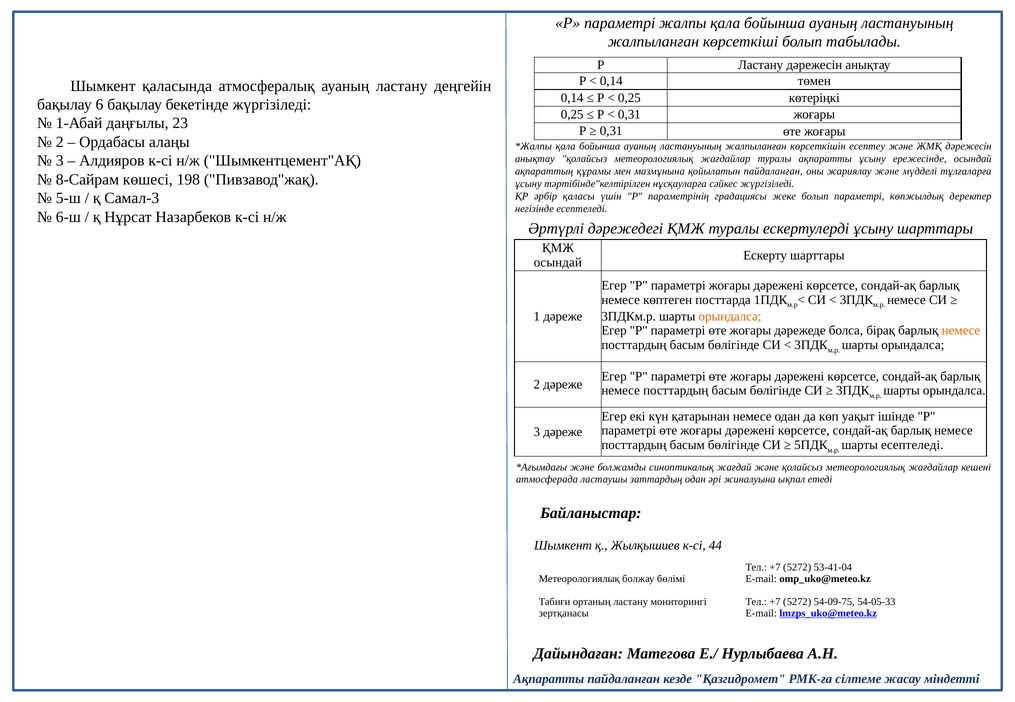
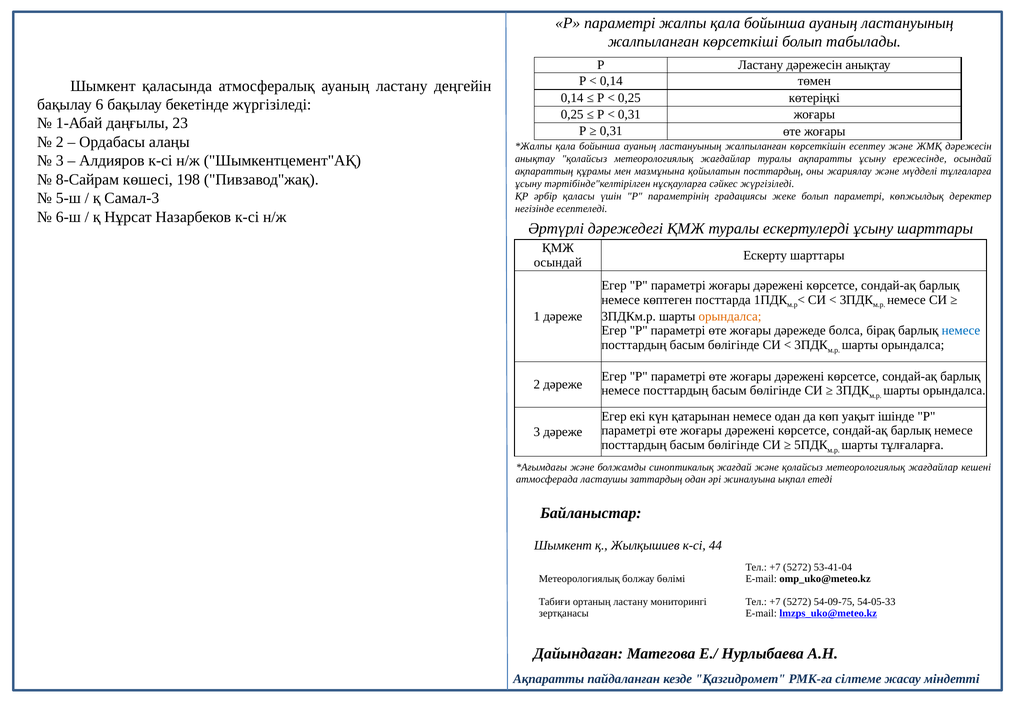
қойылатын пайдаланған: пайдаланған -> посттардың (773, 171)
немесе colour: orange -> blue (961, 331)
шарты есептеледі: есептеледі -> тұлғаларға (912, 445)
